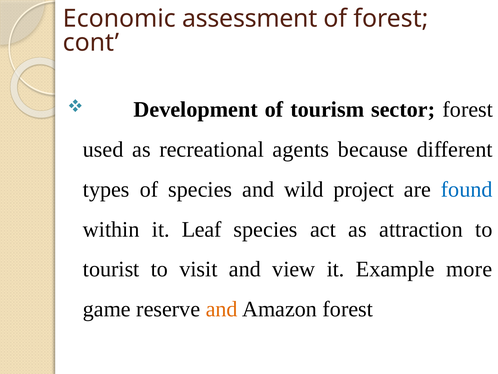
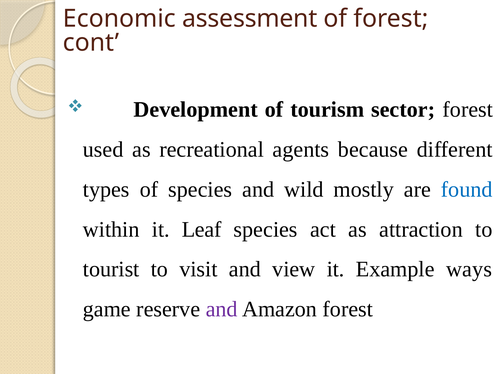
project: project -> mostly (364, 189)
more: more -> ways (469, 269)
and colour: orange -> purple (222, 309)
